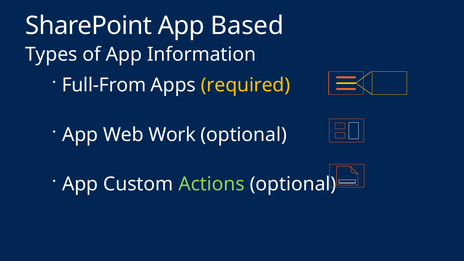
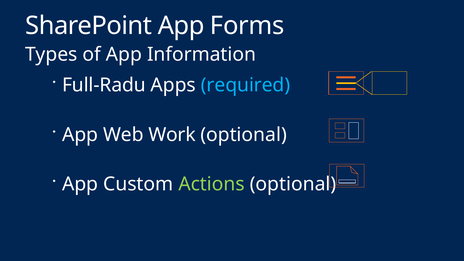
Based: Based -> Forms (247, 26)
Full-From: Full-From -> Full-Radu (104, 85)
required colour: yellow -> light blue (246, 85)
